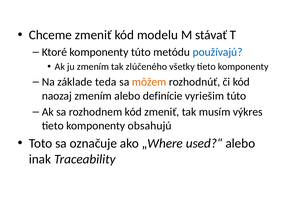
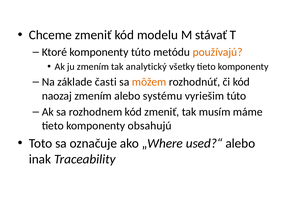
používajú colour: blue -> orange (218, 52)
zlúčeného: zlúčeného -> analytický (146, 67)
teda: teda -> časti (106, 82)
definície: definície -> systému (163, 96)
výkres: výkres -> máme (248, 112)
